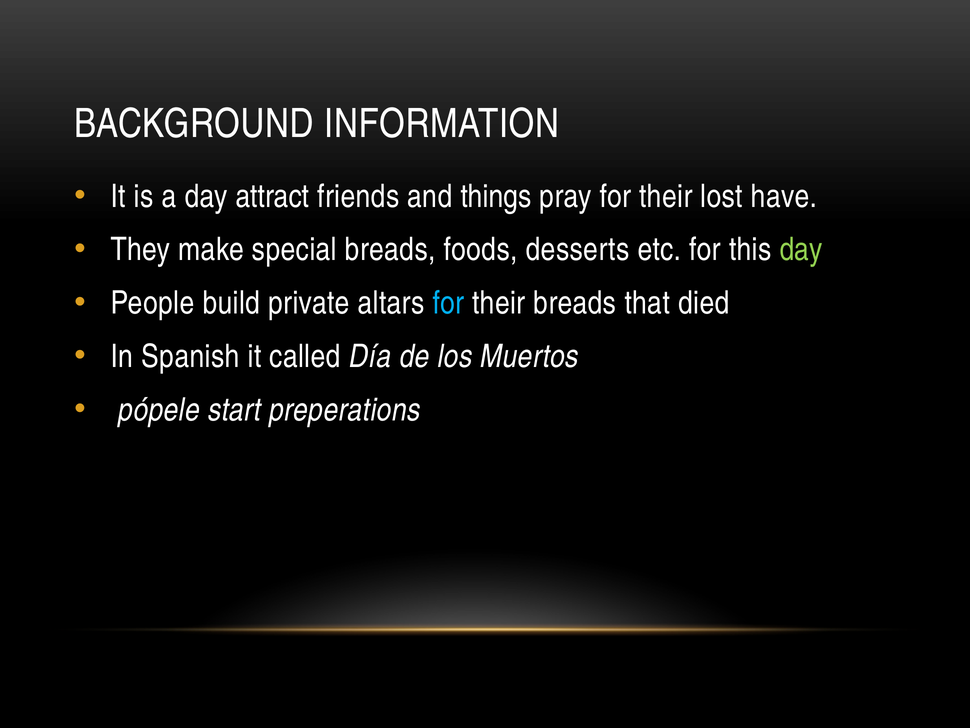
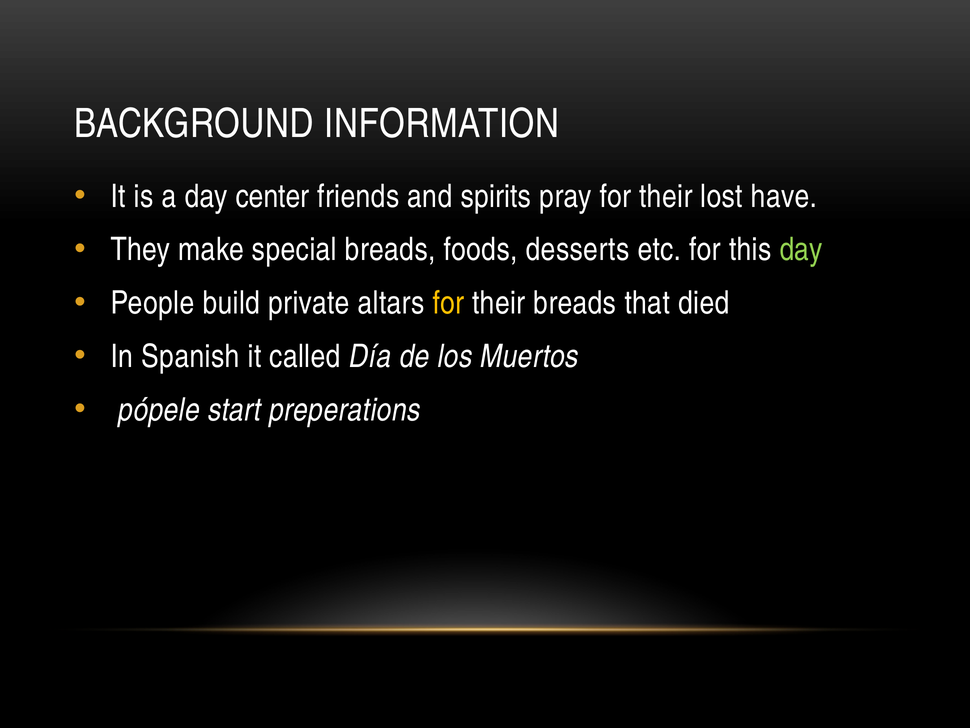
attract: attract -> center (272, 196)
things: things -> spirits (496, 196)
for colour: light blue -> yellow (448, 303)
